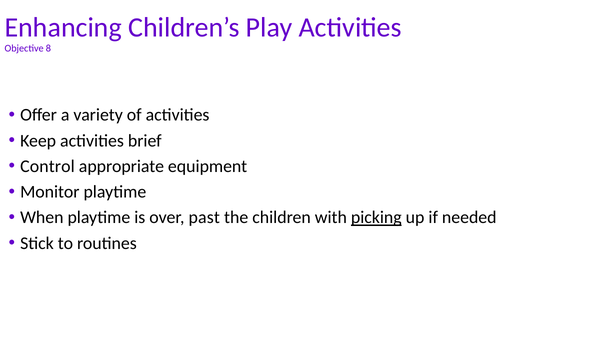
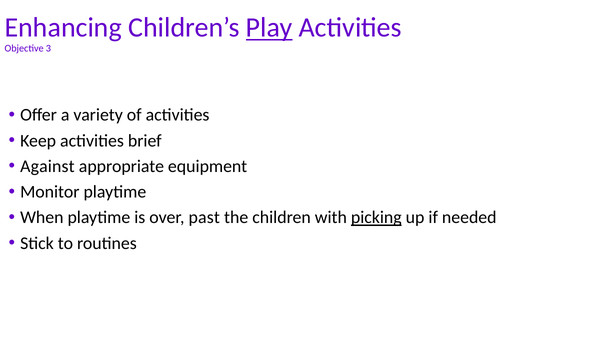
Play underline: none -> present (269, 28)
8: 8 -> 3 (48, 48)
Control: Control -> Against (47, 166)
